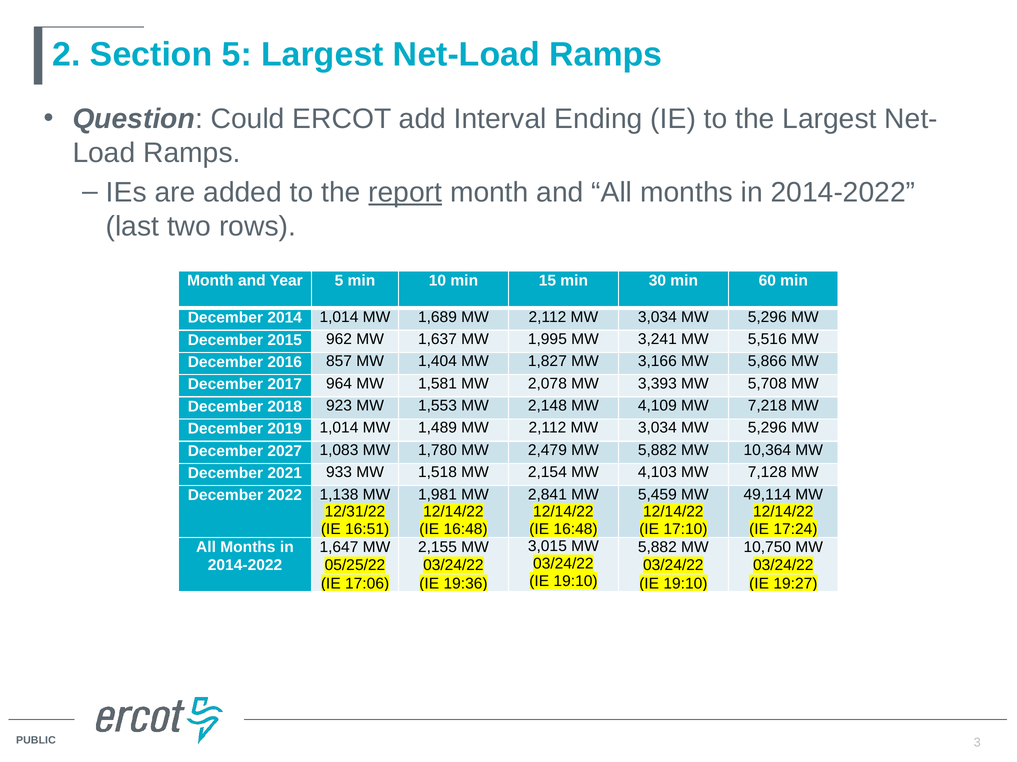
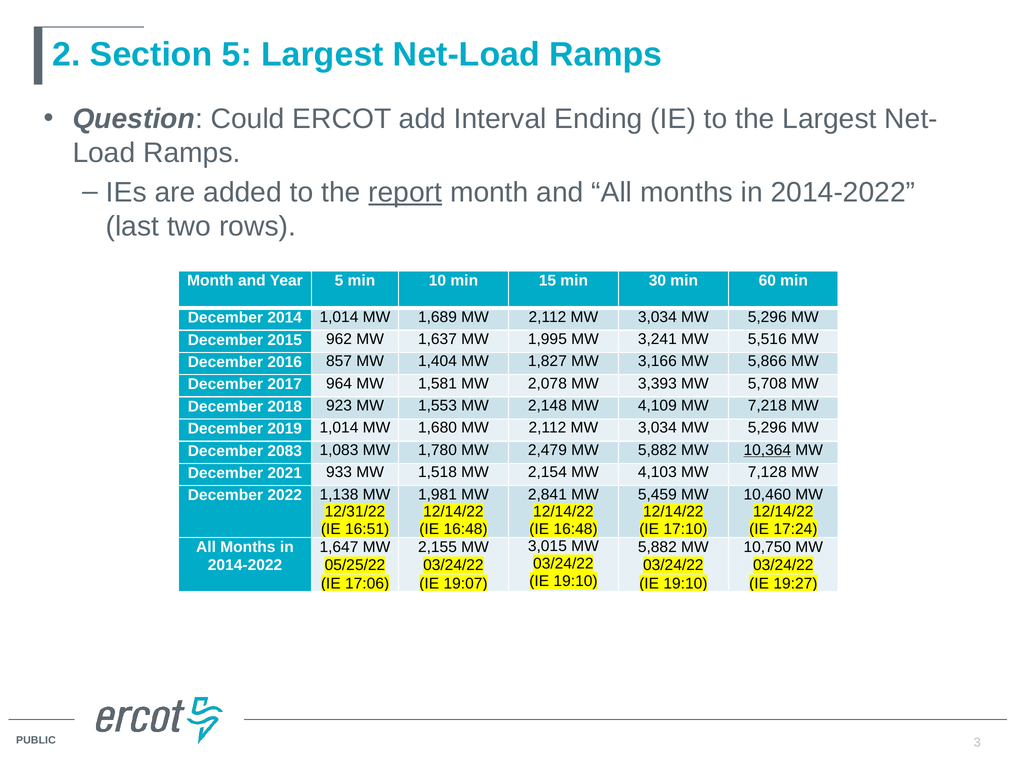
1,489: 1,489 -> 1,680 (437, 428)
2027: 2027 -> 2083 (285, 451)
10,364 underline: none -> present (767, 451)
49,114: 49,114 -> 10,460 (767, 495)
19:36: 19:36 -> 19:07 (466, 584)
